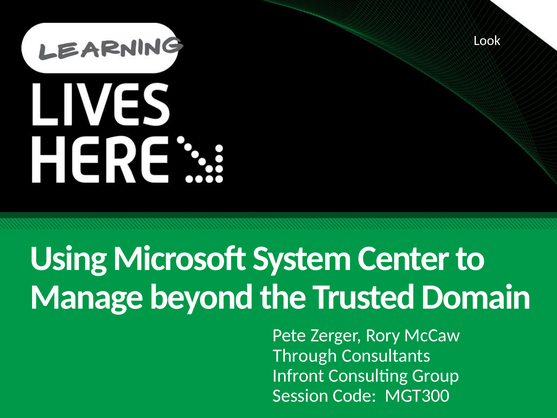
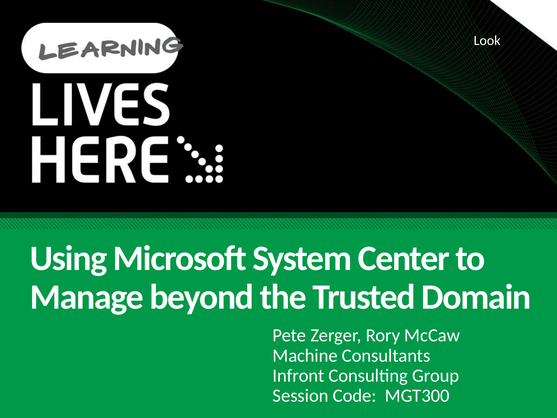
Through: Through -> Machine (305, 355)
